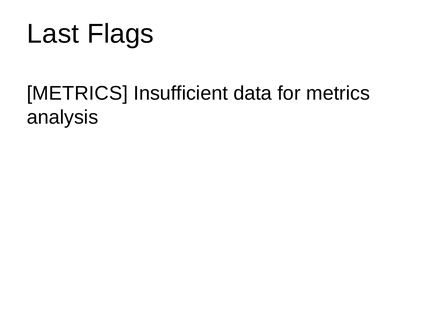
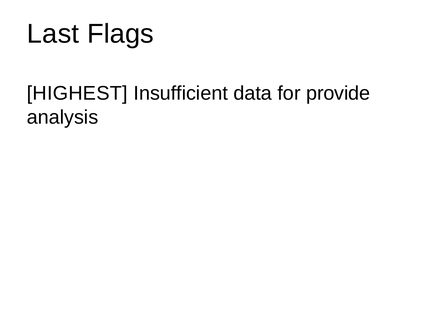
METRICS: METRICS -> HIGHEST (77, 94)
for metrics: metrics -> provide (338, 94)
